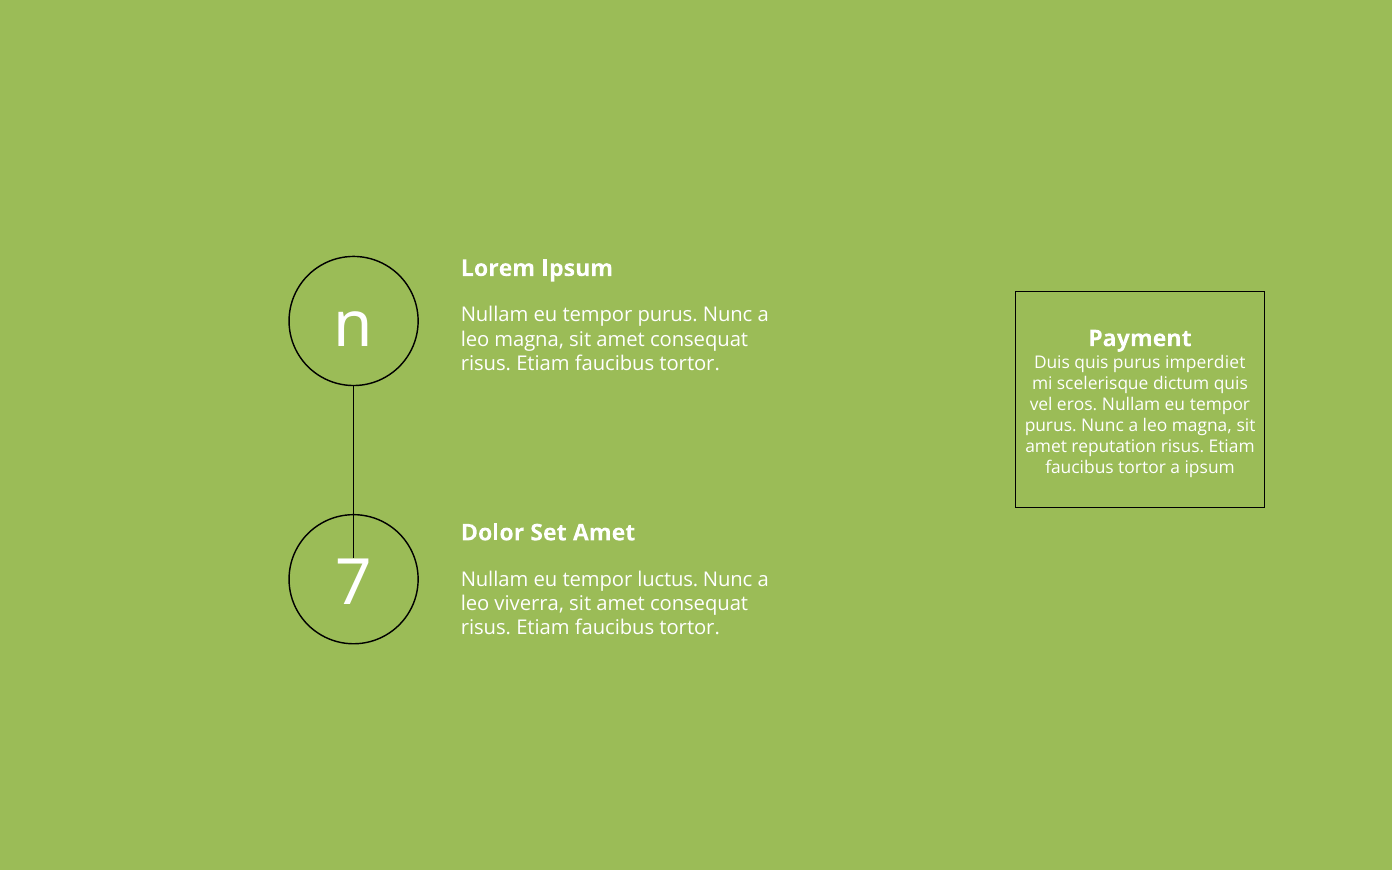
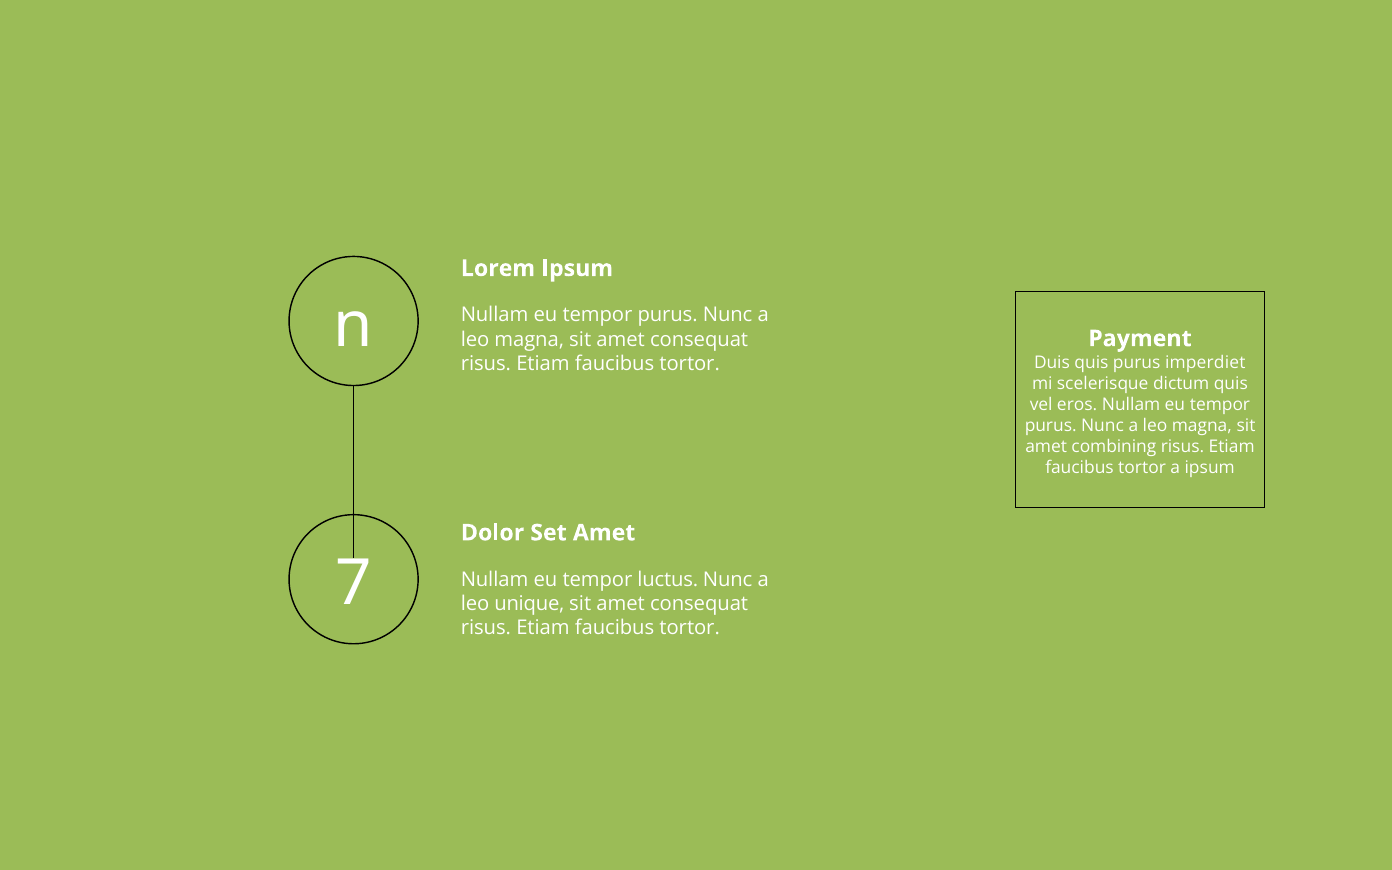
reputation: reputation -> combining (1114, 446)
viverra: viverra -> unique (529, 604)
